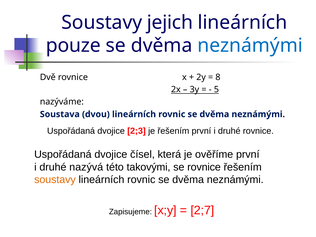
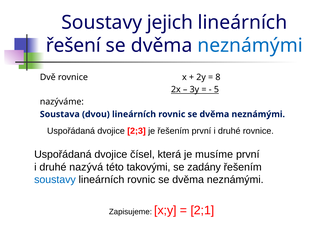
pouze: pouze -> řešení (73, 46)
ověříme: ověříme -> musíme (214, 154)
se rovnice: rovnice -> zadány (204, 167)
soustavy colour: orange -> blue (55, 180)
2;7: 2;7 -> 2;1 (202, 210)
